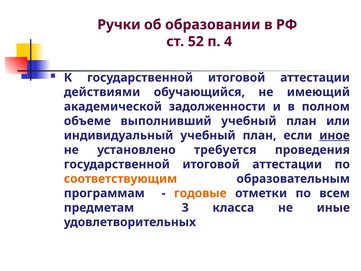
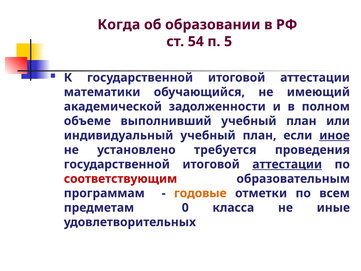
Ручки: Ручки -> Когда (119, 25)
52: 52 -> 54 (196, 42)
4: 4 -> 5 (228, 42)
действиями: действиями -> математики (102, 92)
аттестации underline: none -> present (287, 164)
соответствующим colour: orange -> red (120, 179)
3: 3 -> 0 (185, 208)
